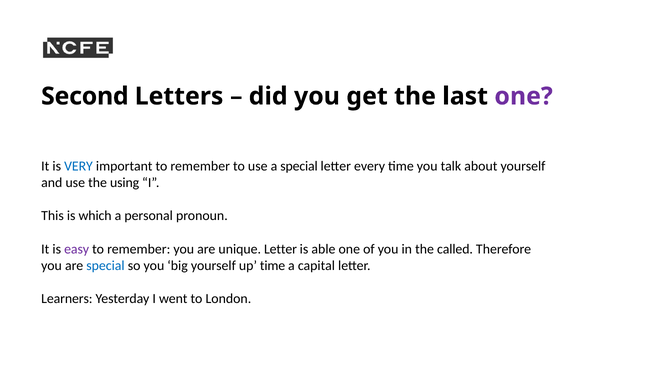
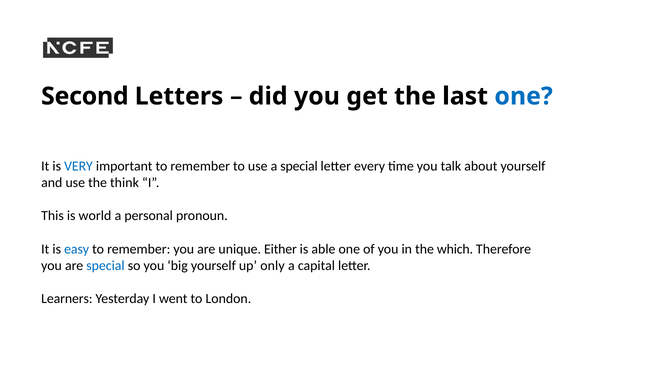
one colour: purple -> blue (524, 96)
using: using -> think (124, 183)
which: which -> world (95, 216)
easy colour: purple -> blue (77, 249)
unique Letter: Letter -> Either (281, 249)
called: called -> which (455, 249)
up time: time -> only (272, 265)
